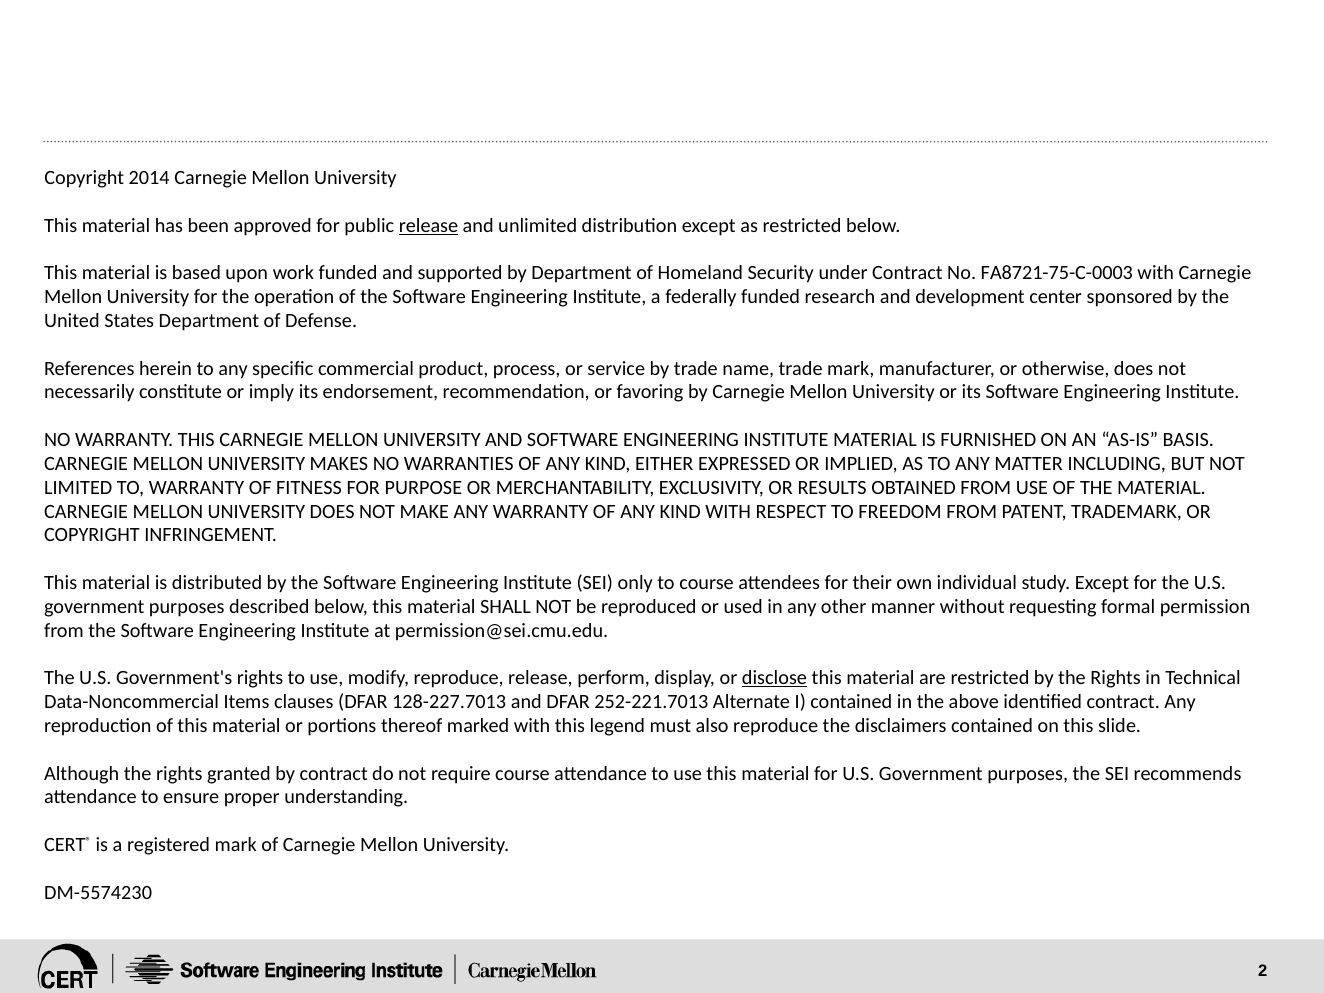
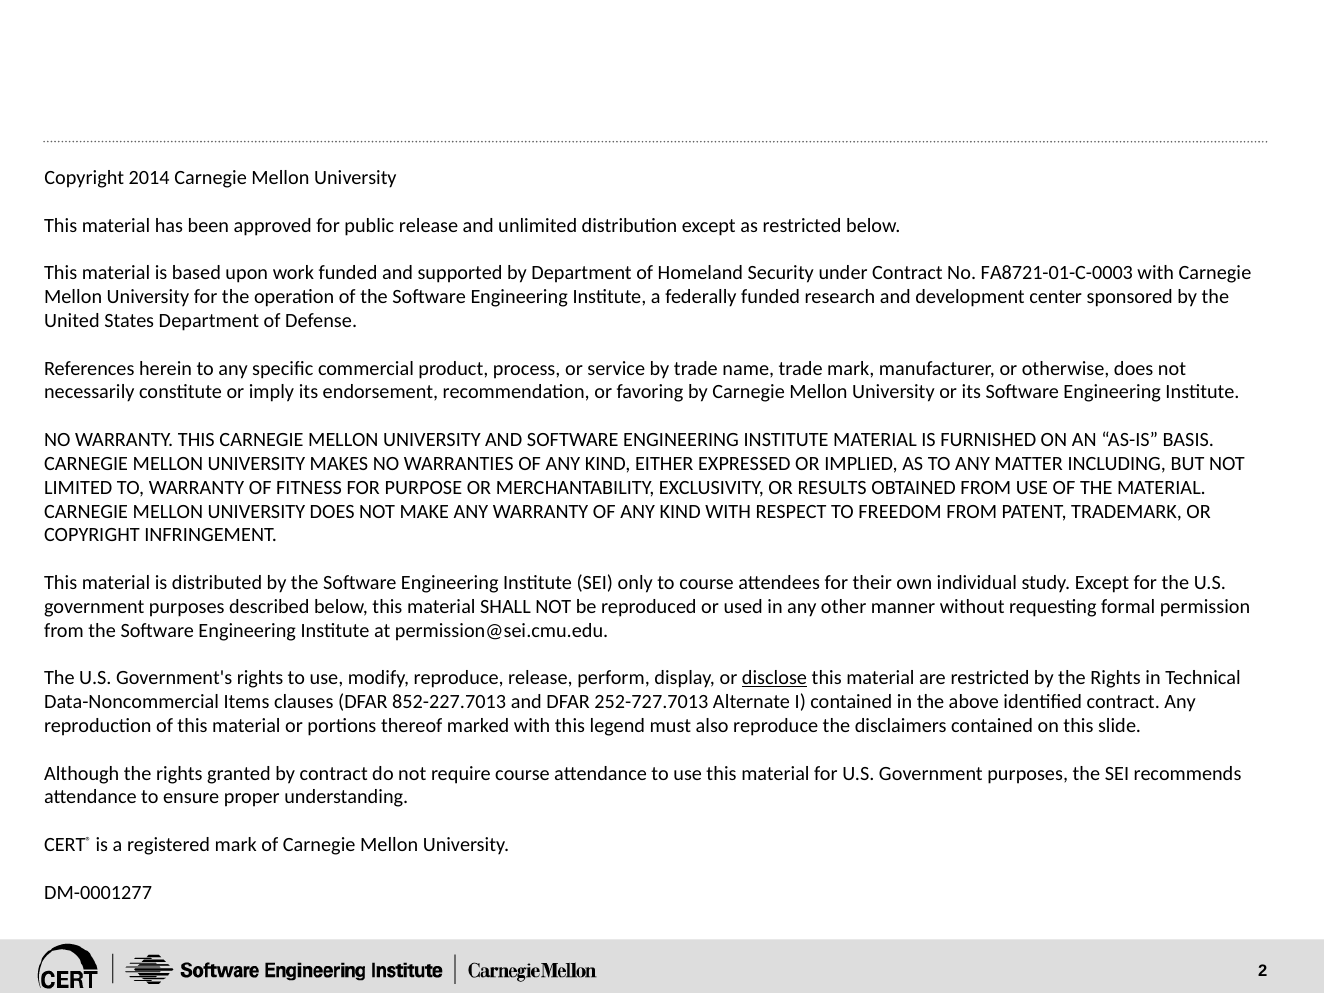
release underline: present -> none (429, 225)
FA8721-75-C-0003: FA8721-75-C-0003 -> FA8721-01-C-0003 (1057, 273)
128-227.7013: 128-227.7013 -> 852-227.7013 (449, 702)
252-221.7013: 252-221.7013 -> 252-727.7013 (651, 702)
DM-5574230: DM-5574230 -> DM-0001277 (98, 892)
